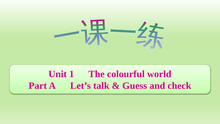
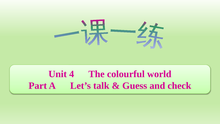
1: 1 -> 4 (72, 74)
